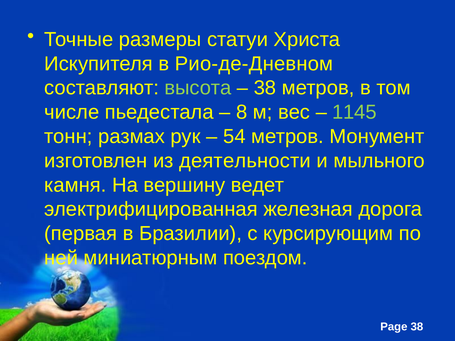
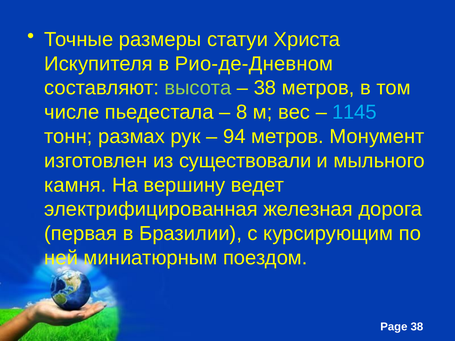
1145 colour: light green -> light blue (354, 112)
54: 54 -> 94 (234, 137)
деятельности: деятельности -> существовали (245, 161)
